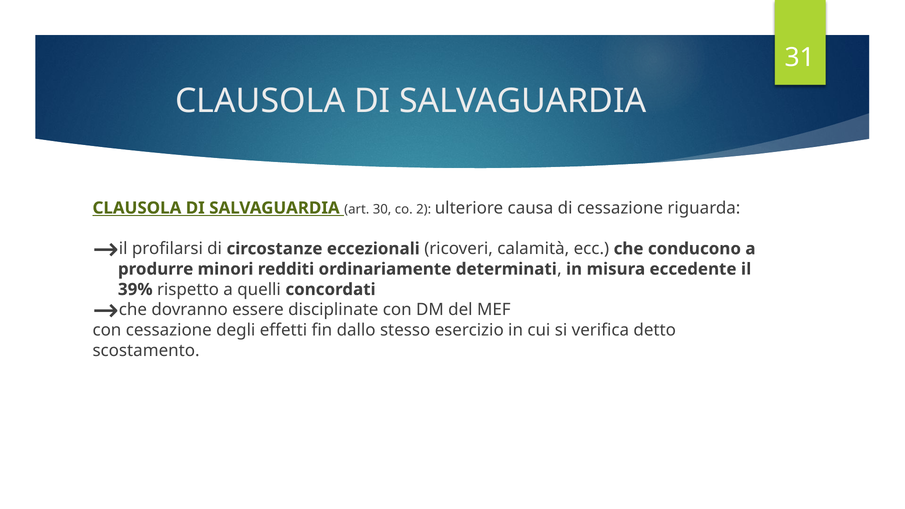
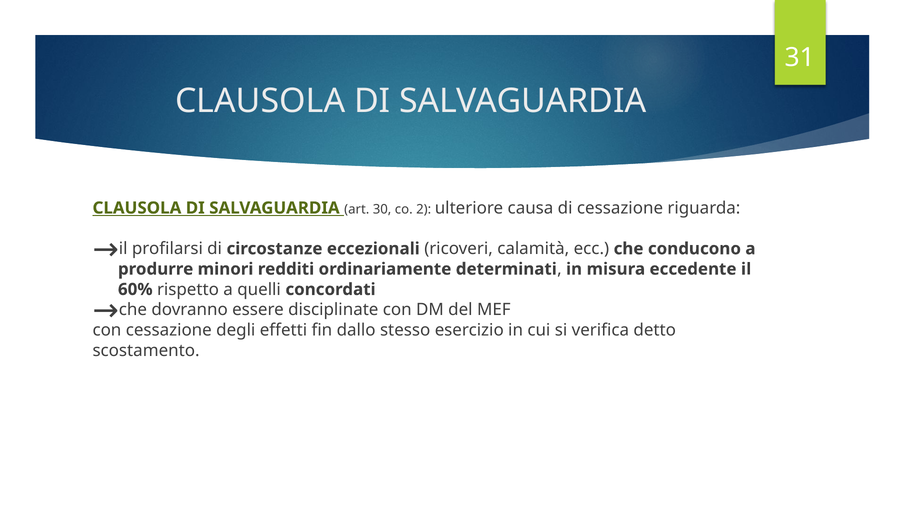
39%: 39% -> 60% (135, 289)
